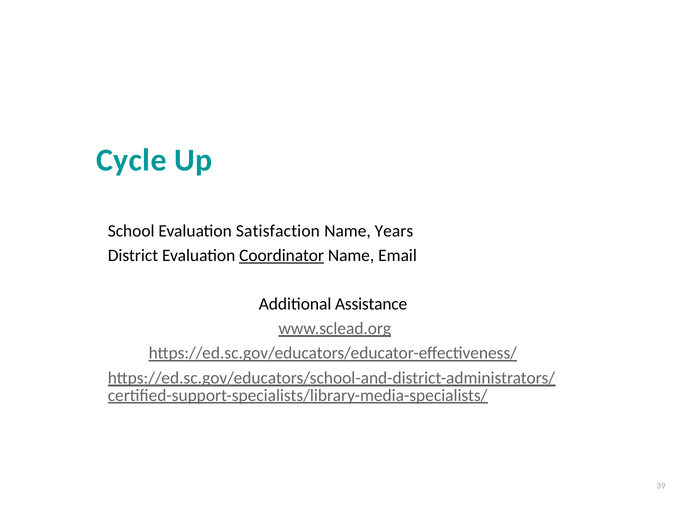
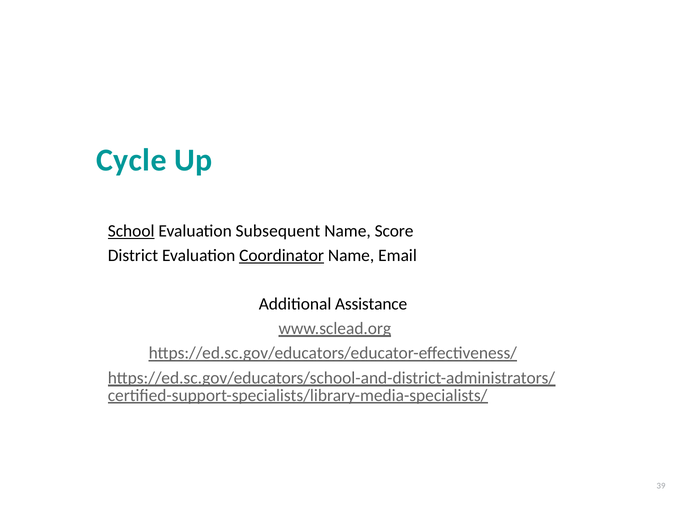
School underline: none -> present (131, 231)
Satisfaction: Satisfaction -> Subsequent (278, 231)
Years: Years -> Score (394, 231)
